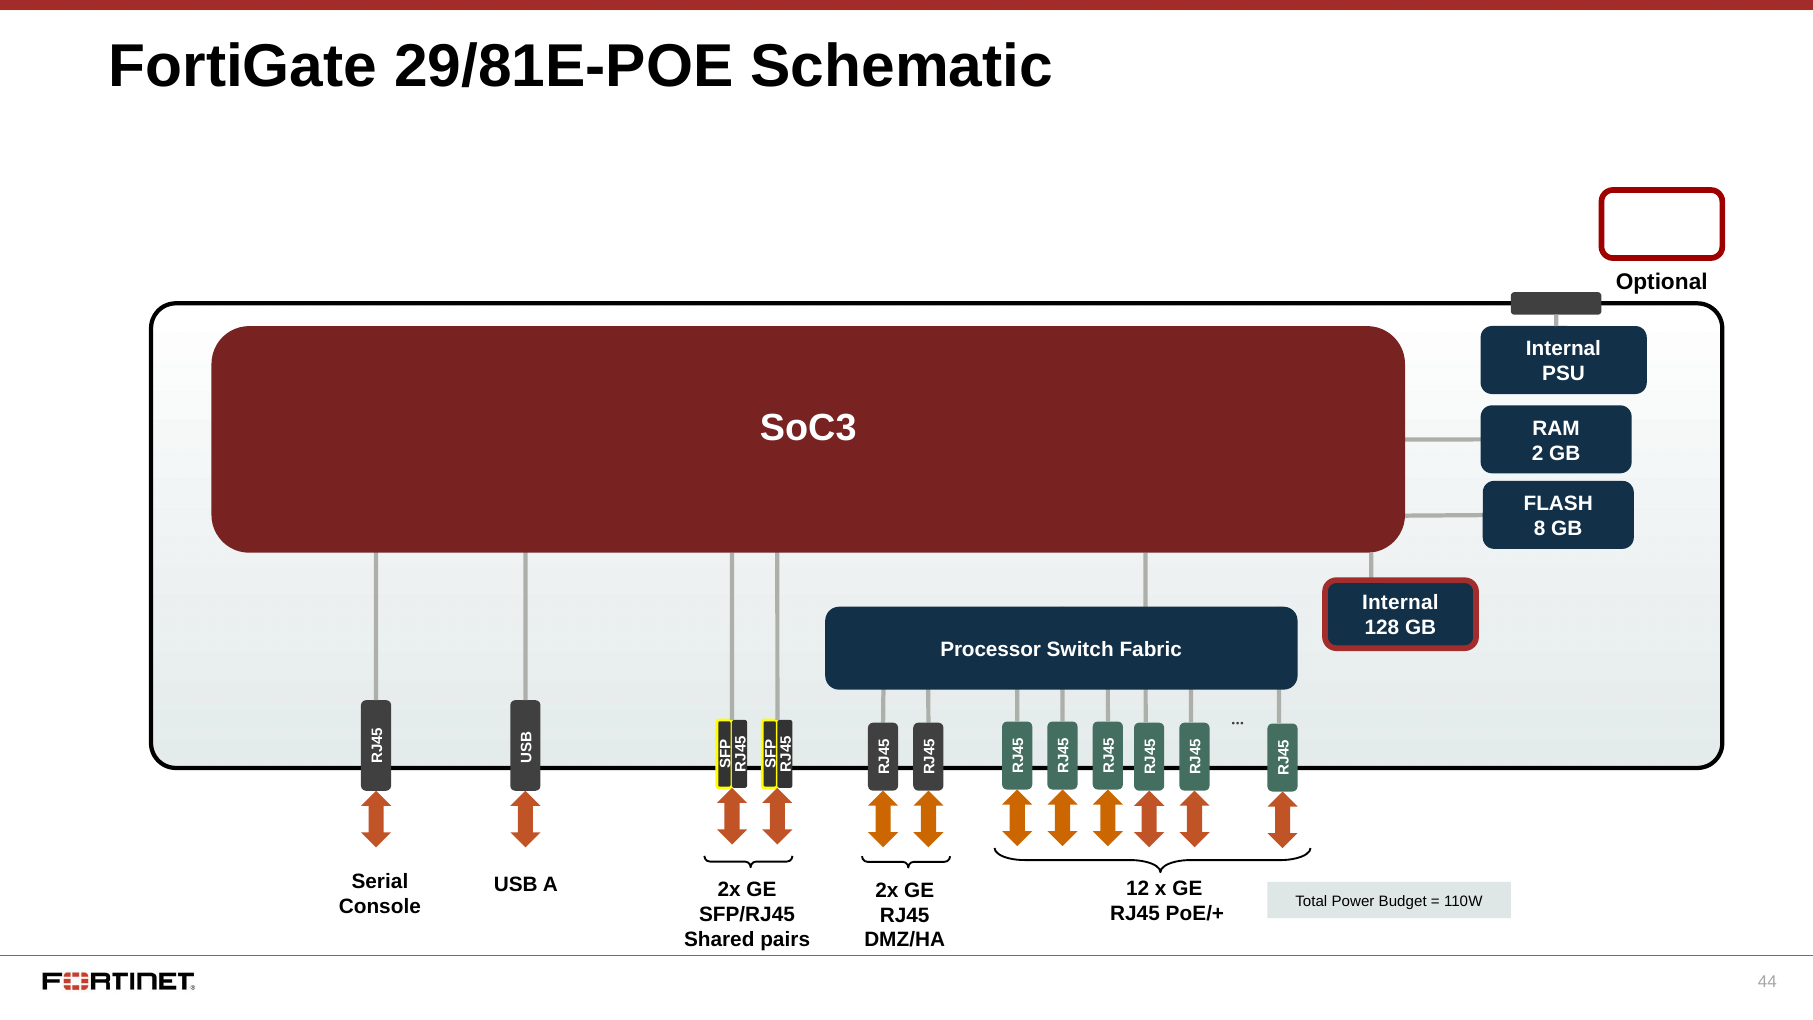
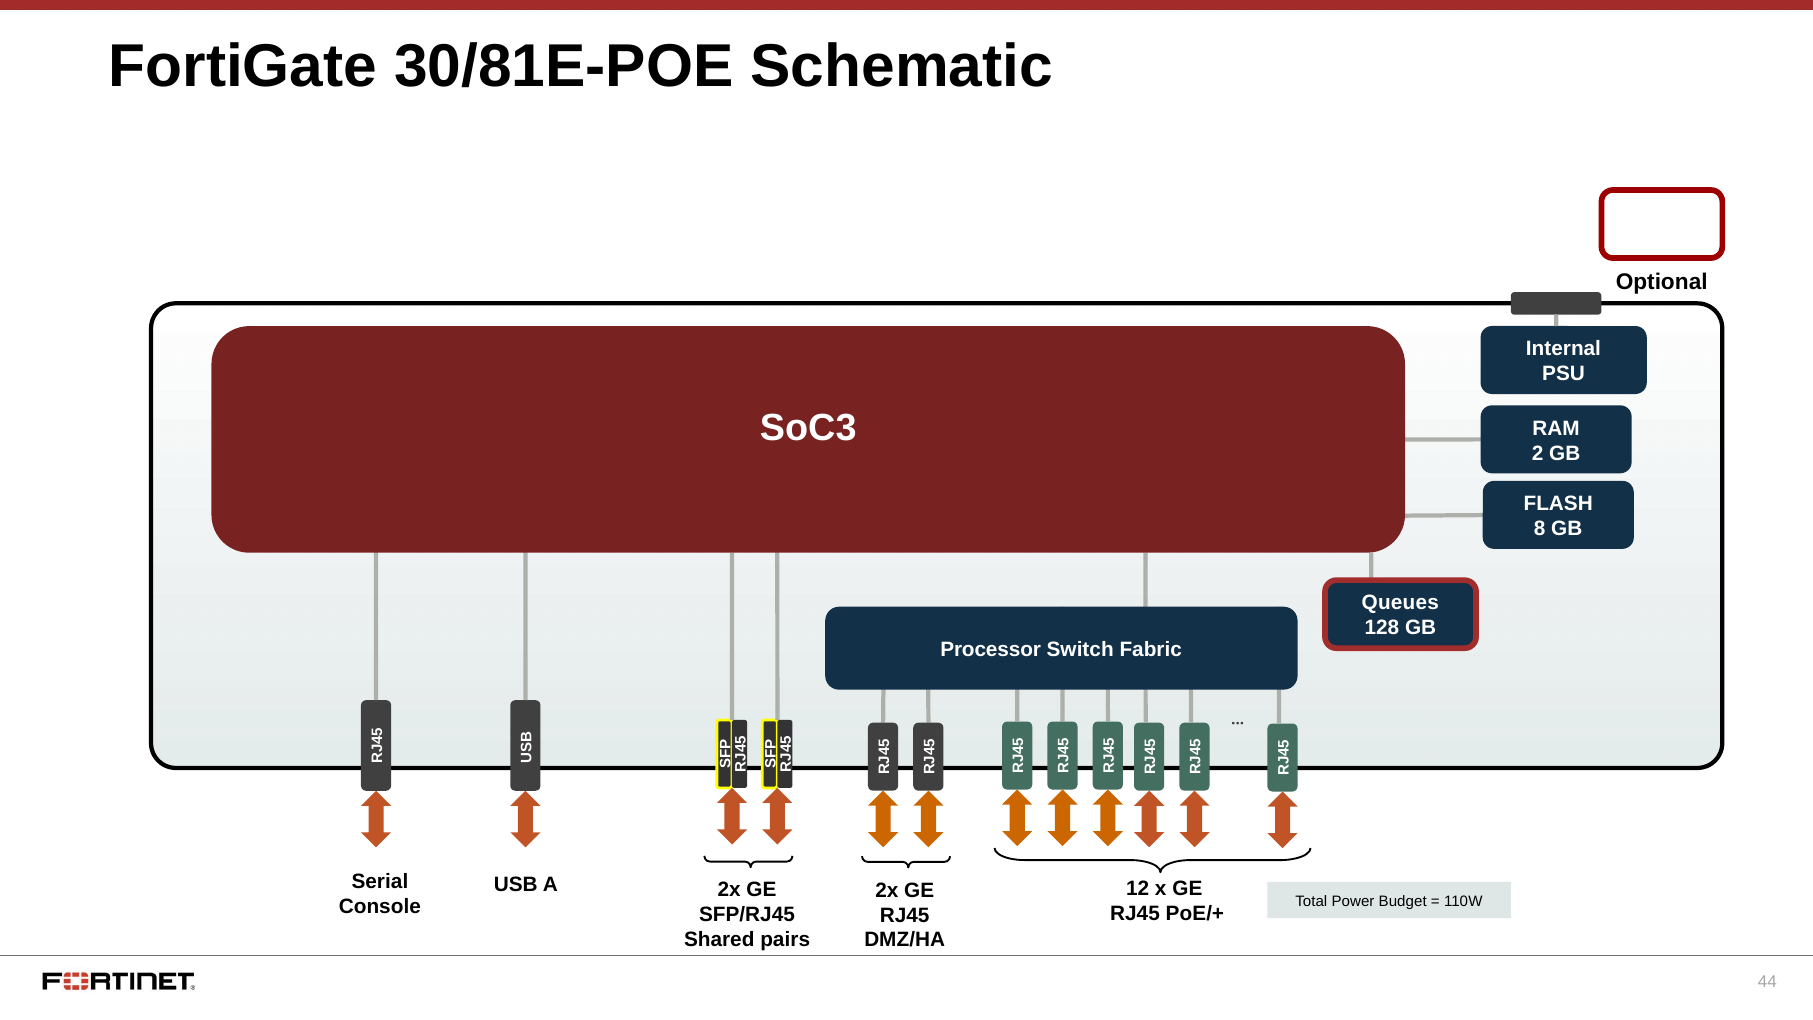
29/81E-POE: 29/81E-POE -> 30/81E-POE (564, 66)
Internal: Internal -> Queues (1400, 603)
